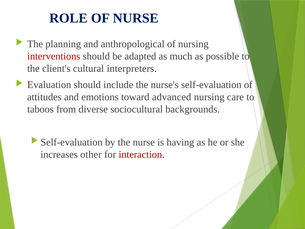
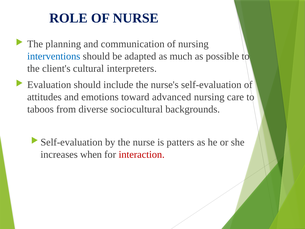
anthropological: anthropological -> communication (133, 44)
interventions colour: red -> blue (54, 56)
having: having -> patters (180, 142)
other: other -> when (91, 154)
